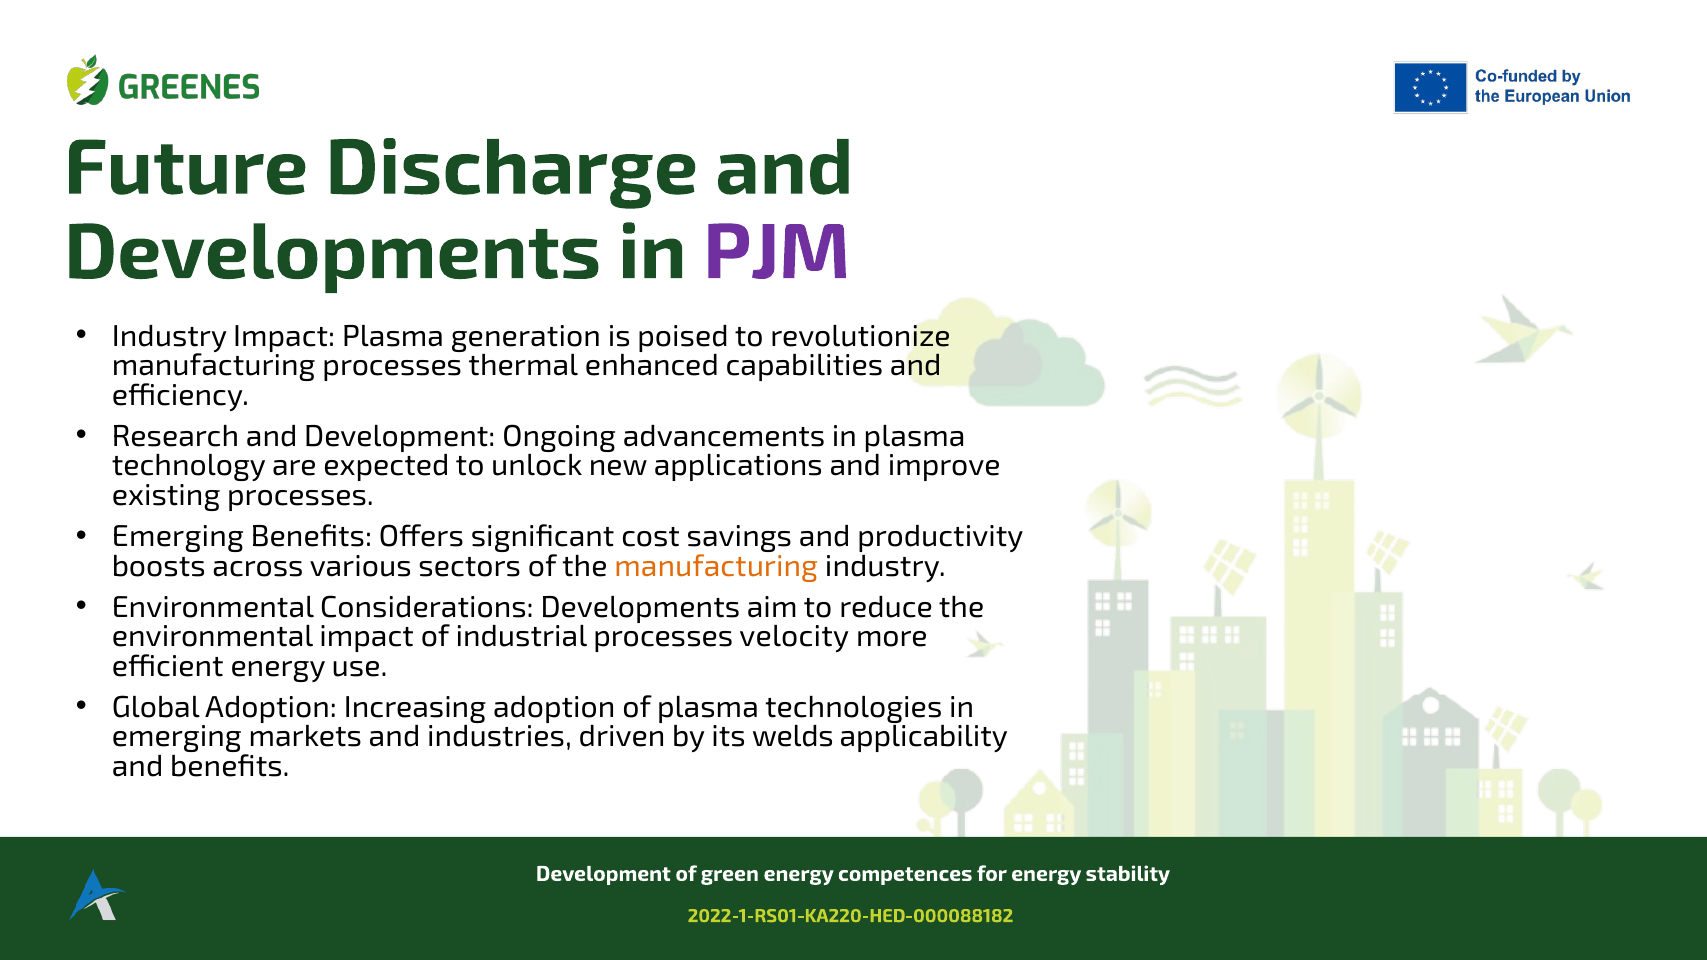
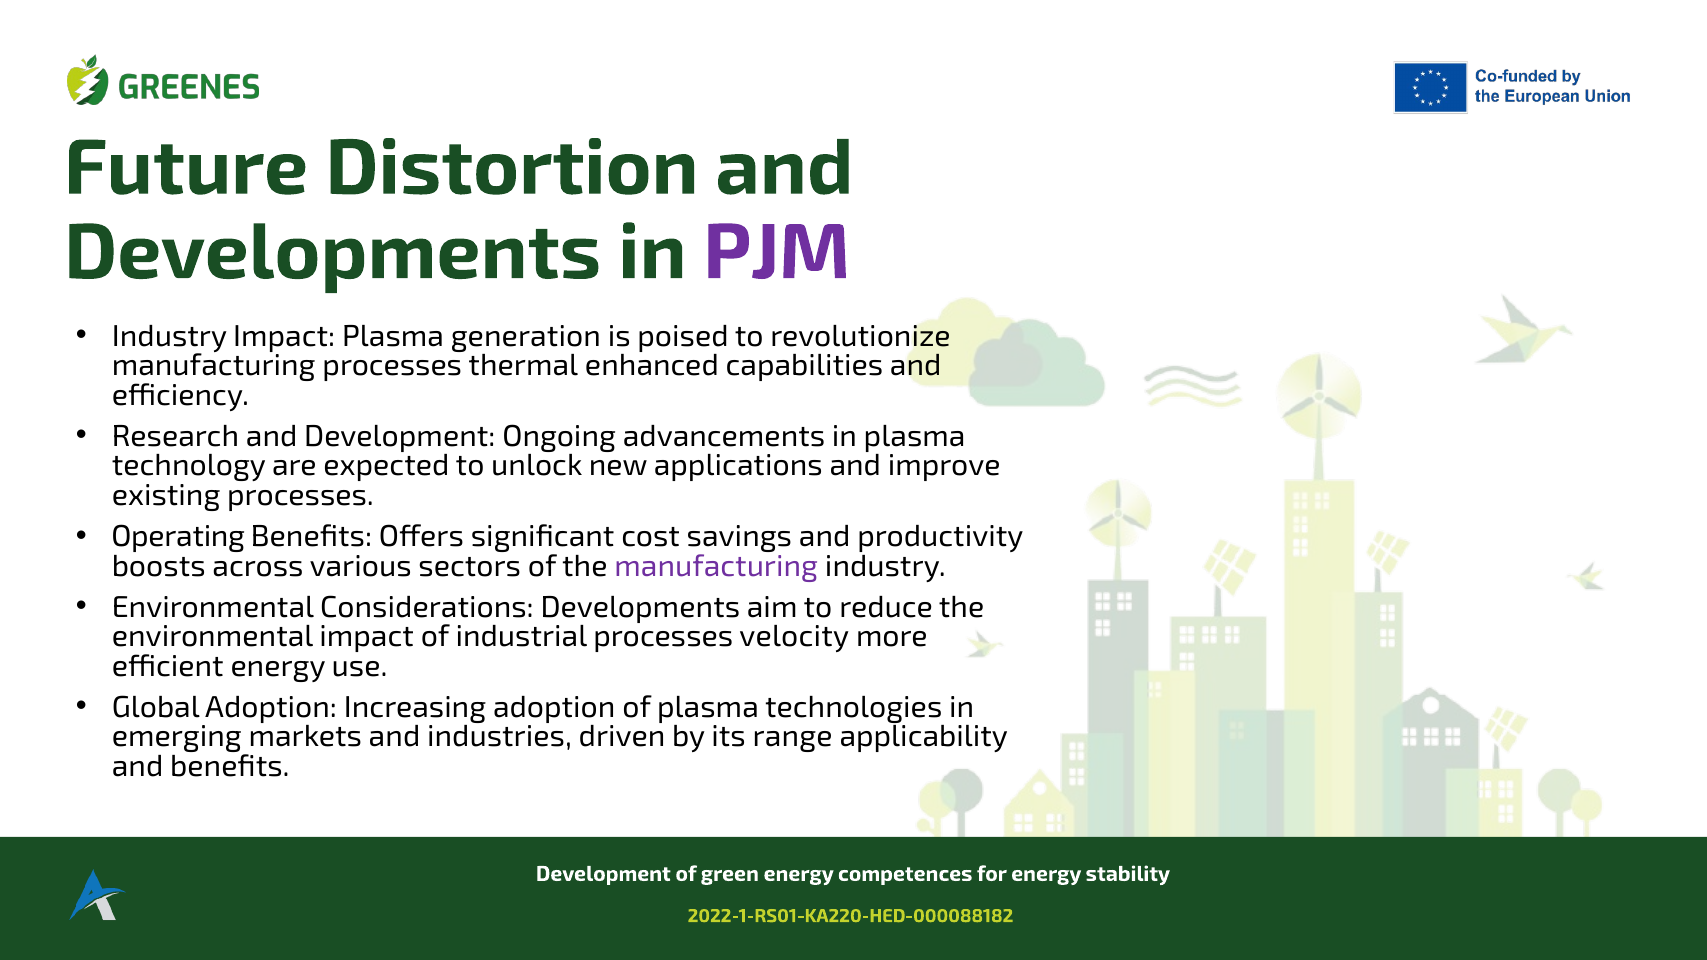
Discharge: Discharge -> Distortion (512, 168)
Emerging: Emerging -> Operating (178, 537)
manufacturing colour: orange -> purple (716, 566)
welds: welds -> range (793, 737)
